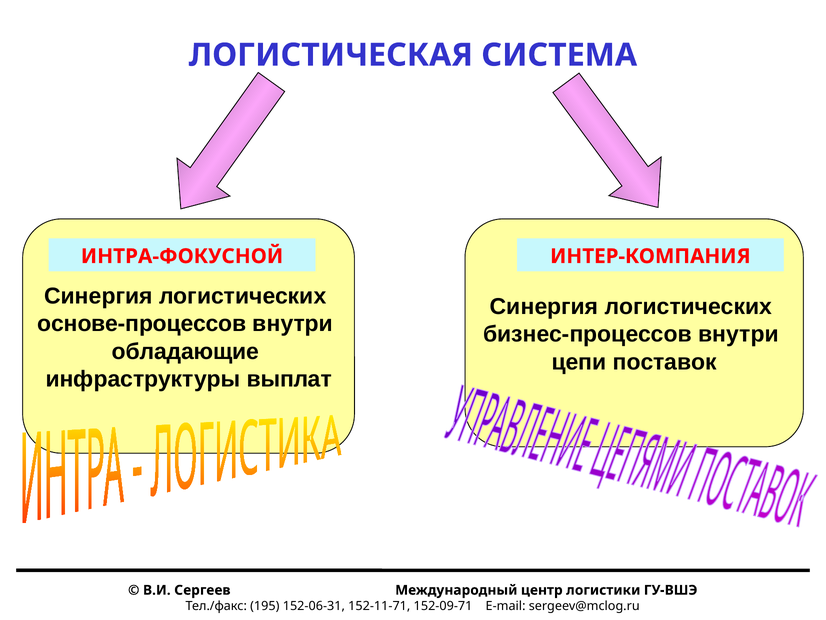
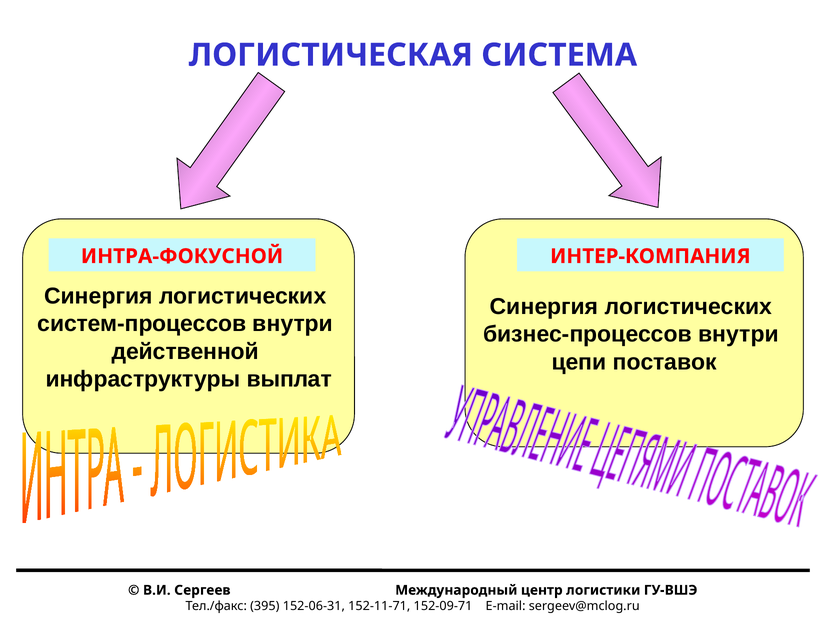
основе-процессов: основе-процессов -> систем-процессов (142, 324)
обладающие: обладающие -> действенной (185, 351)
195: 195 -> 395 (265, 605)
